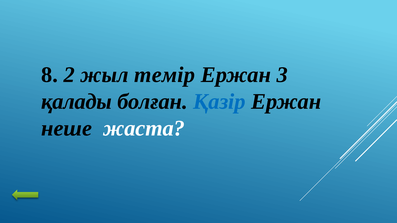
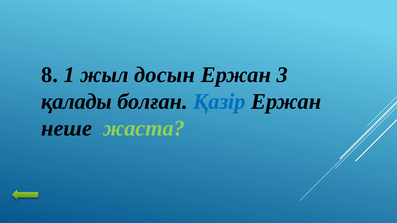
2: 2 -> 1 (69, 75)
темір: темір -> досын (165, 75)
жаста colour: white -> light green (144, 129)
